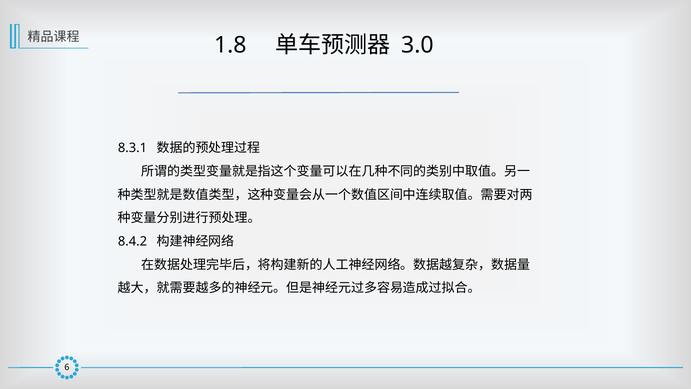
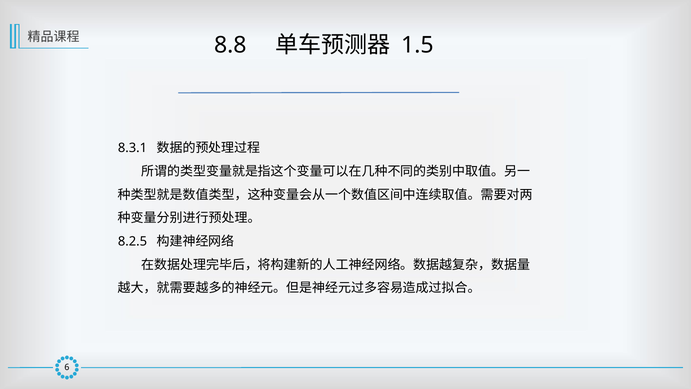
1.8: 1.8 -> 8.8 (230, 45)
3.0: 3.0 -> 1.5 (417, 45)
8.4.2: 8.4.2 -> 8.2.5 (133, 241)
